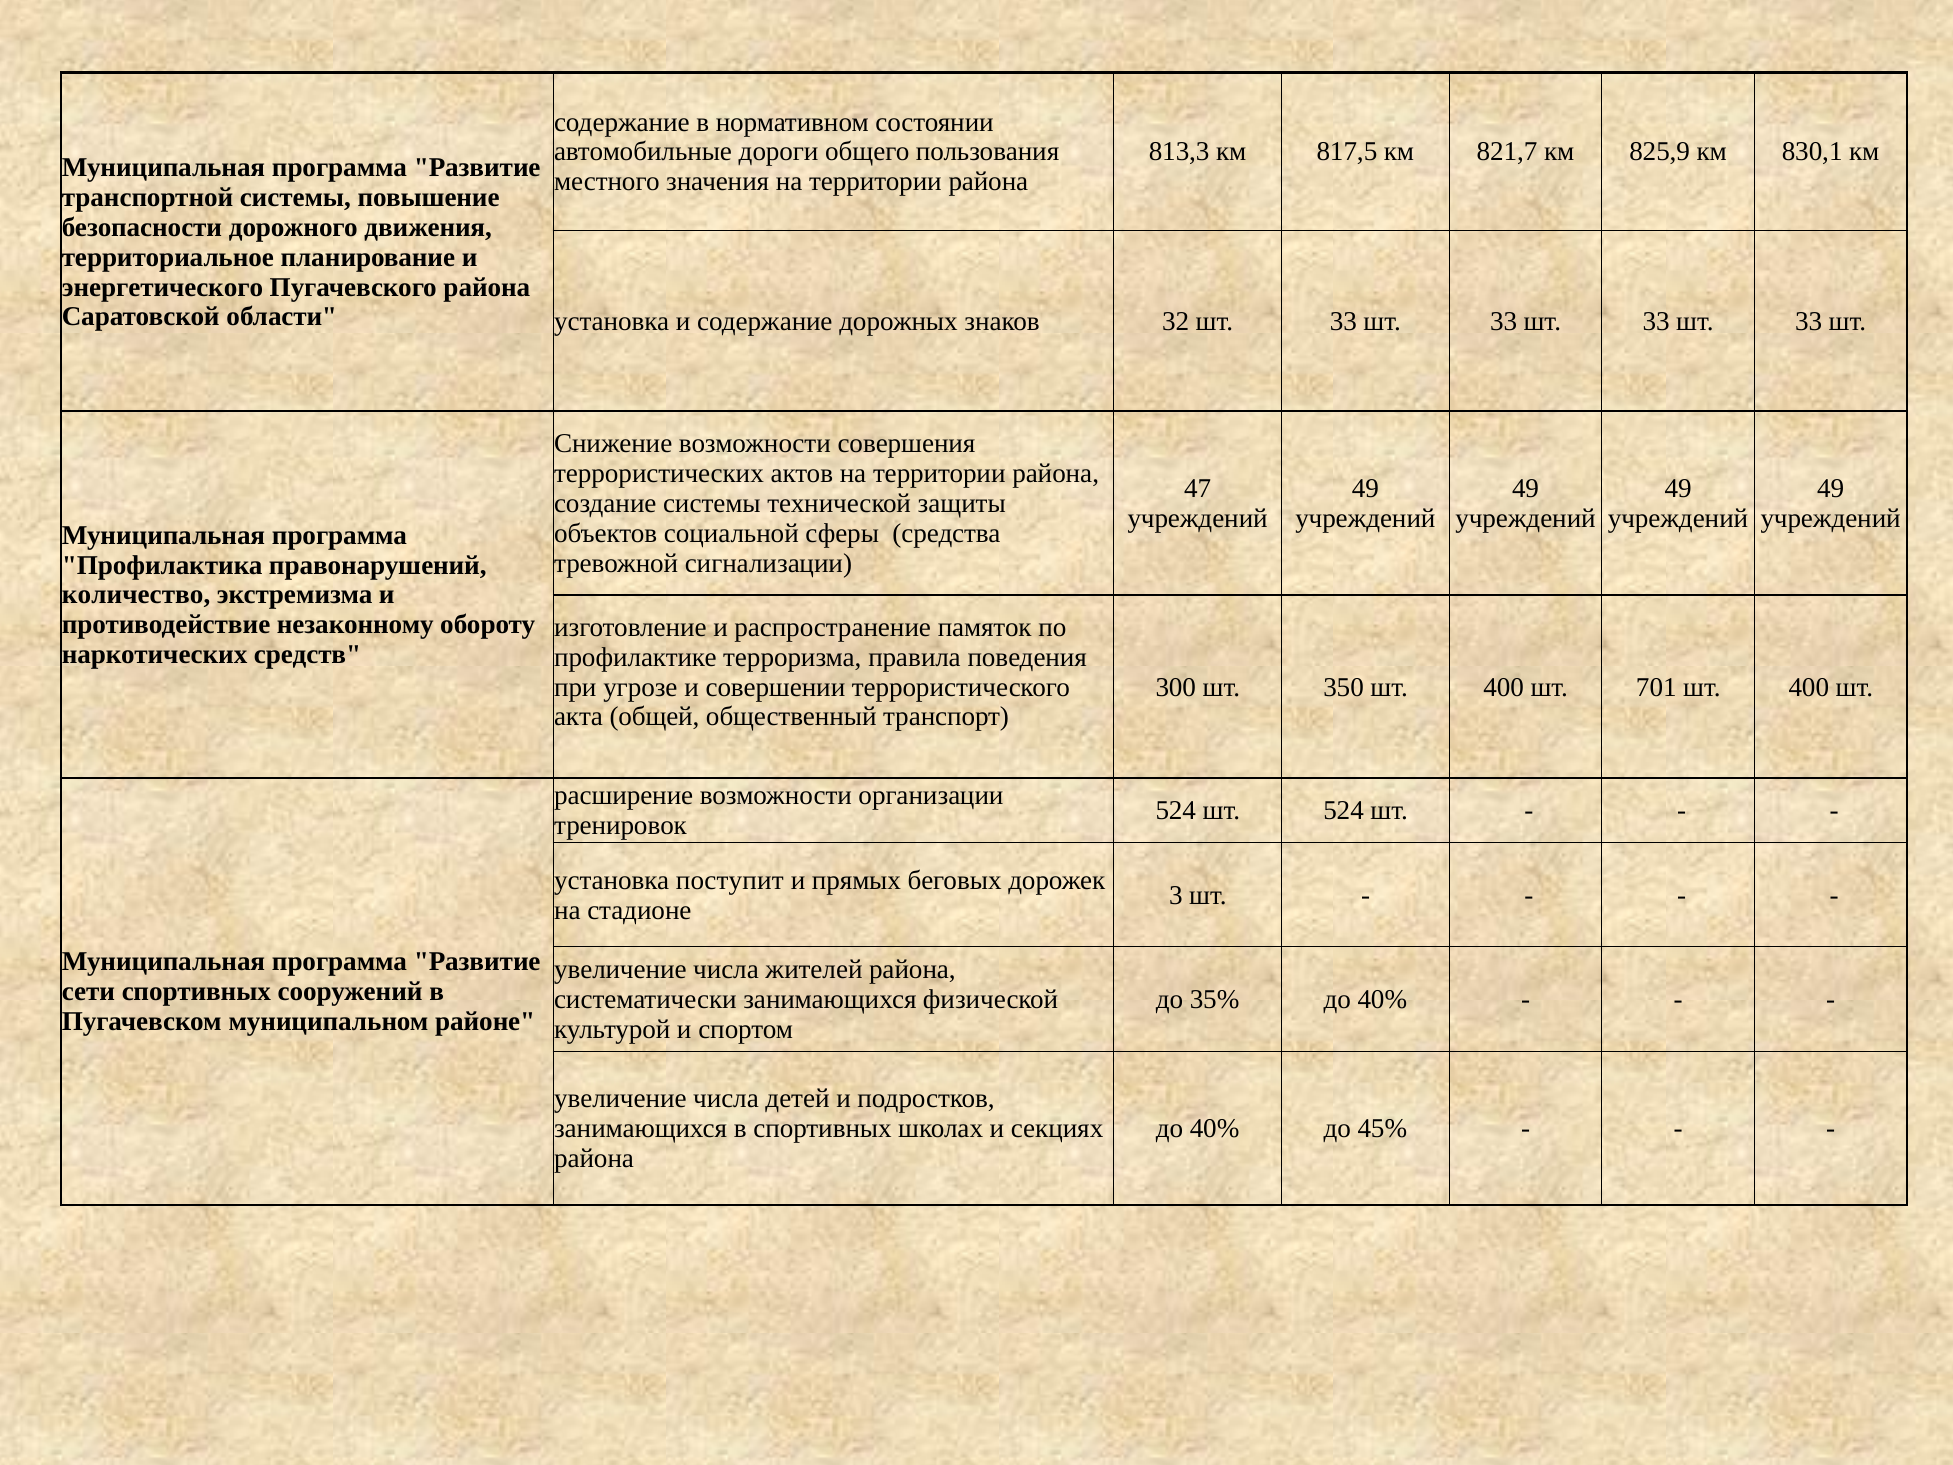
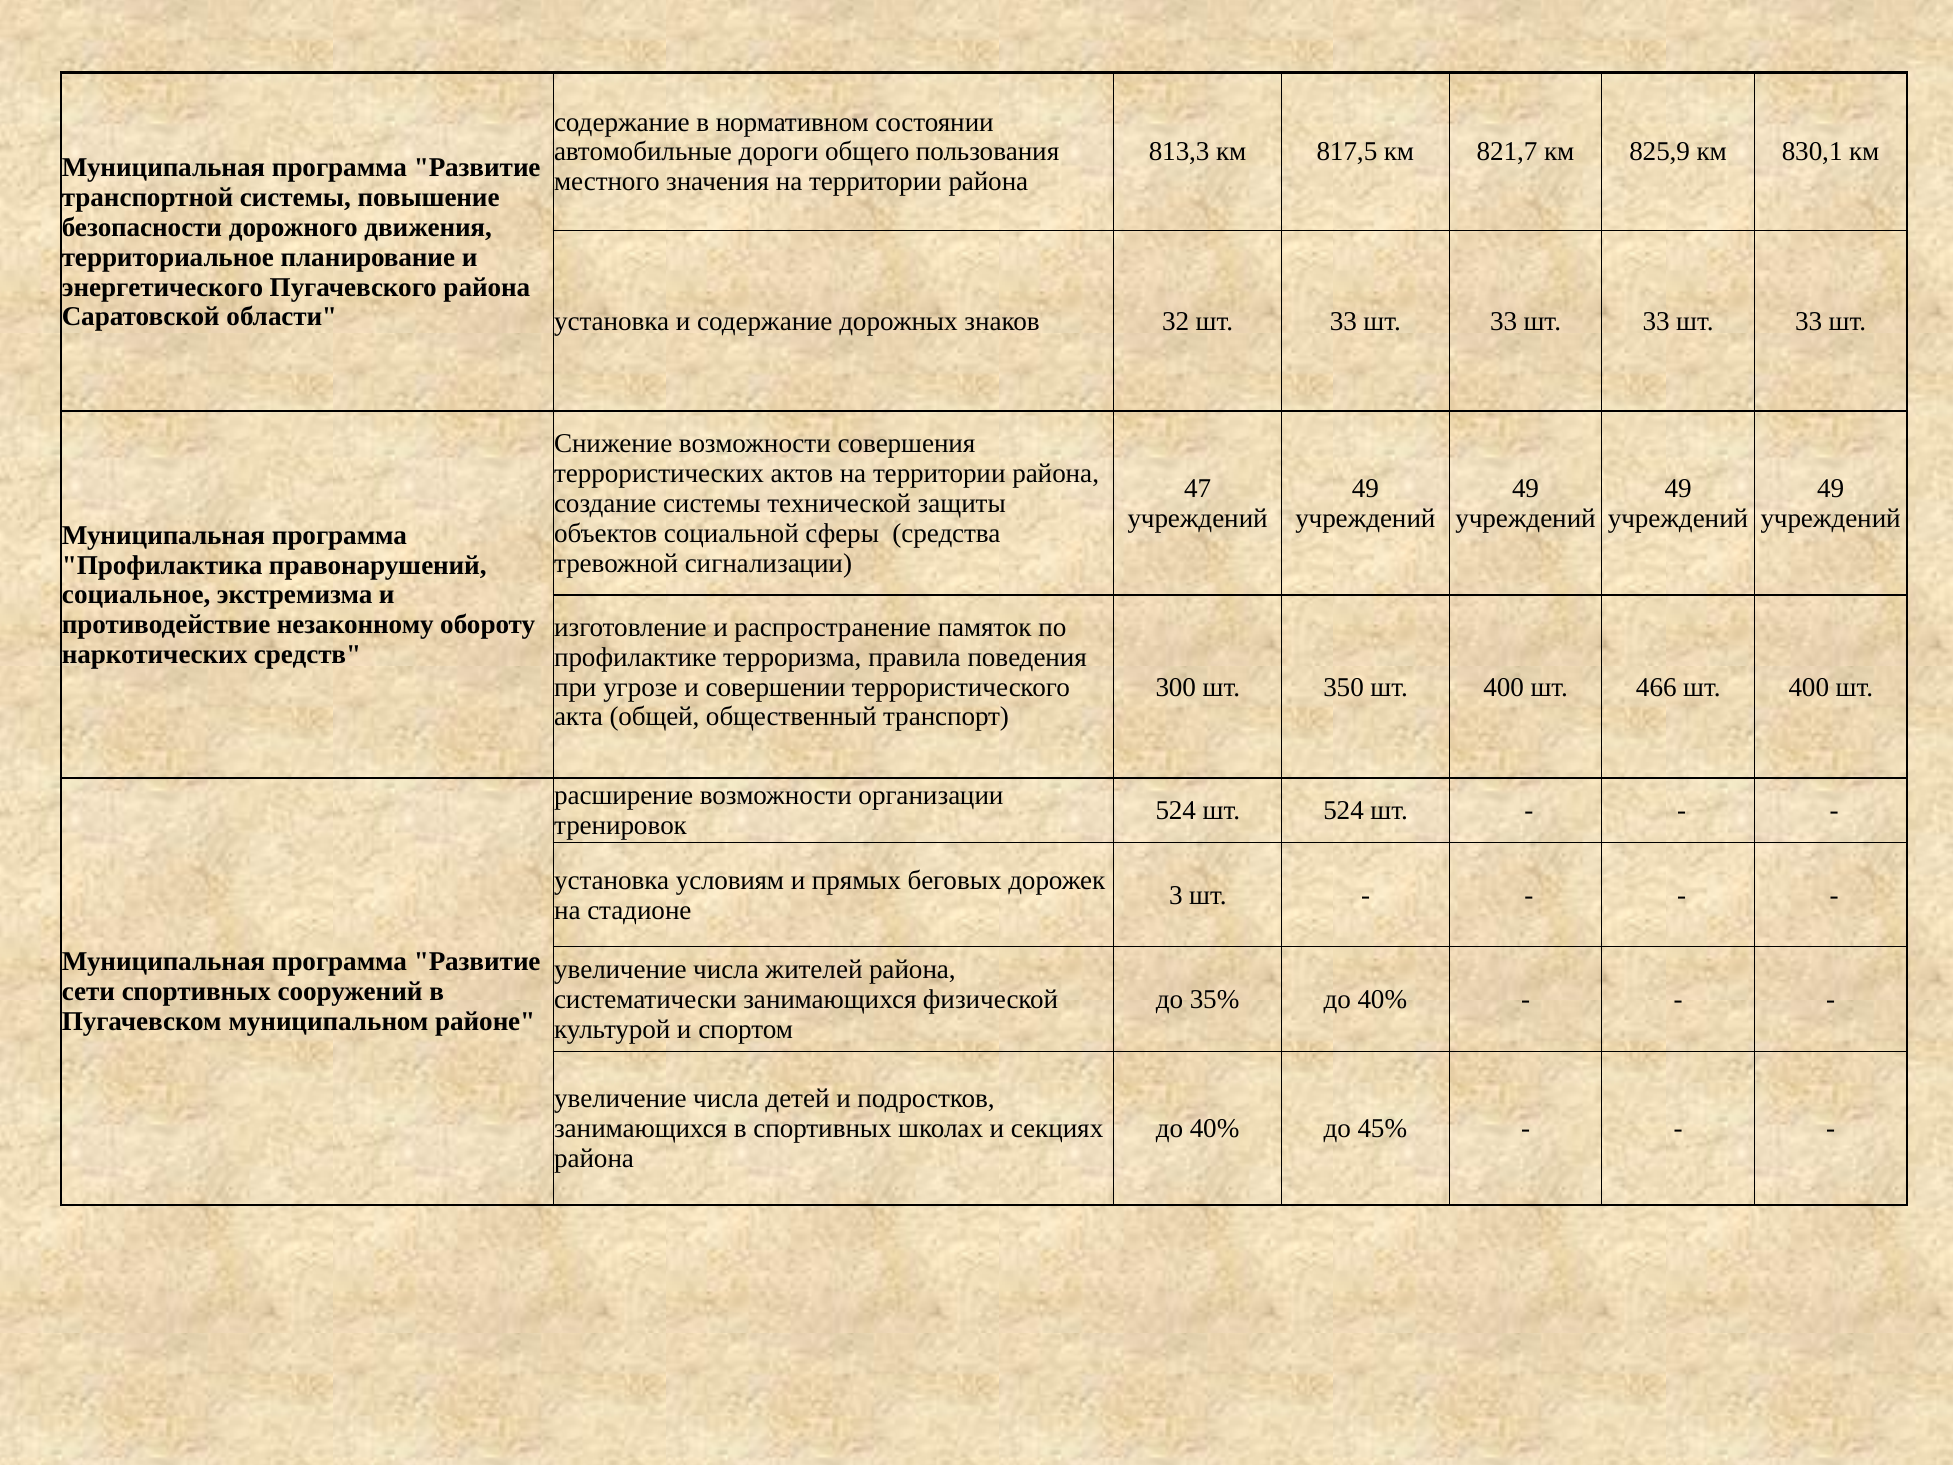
количество: количество -> социальное (136, 595)
701: 701 -> 466 (1656, 687)
поступит: поступит -> условиям (730, 880)
